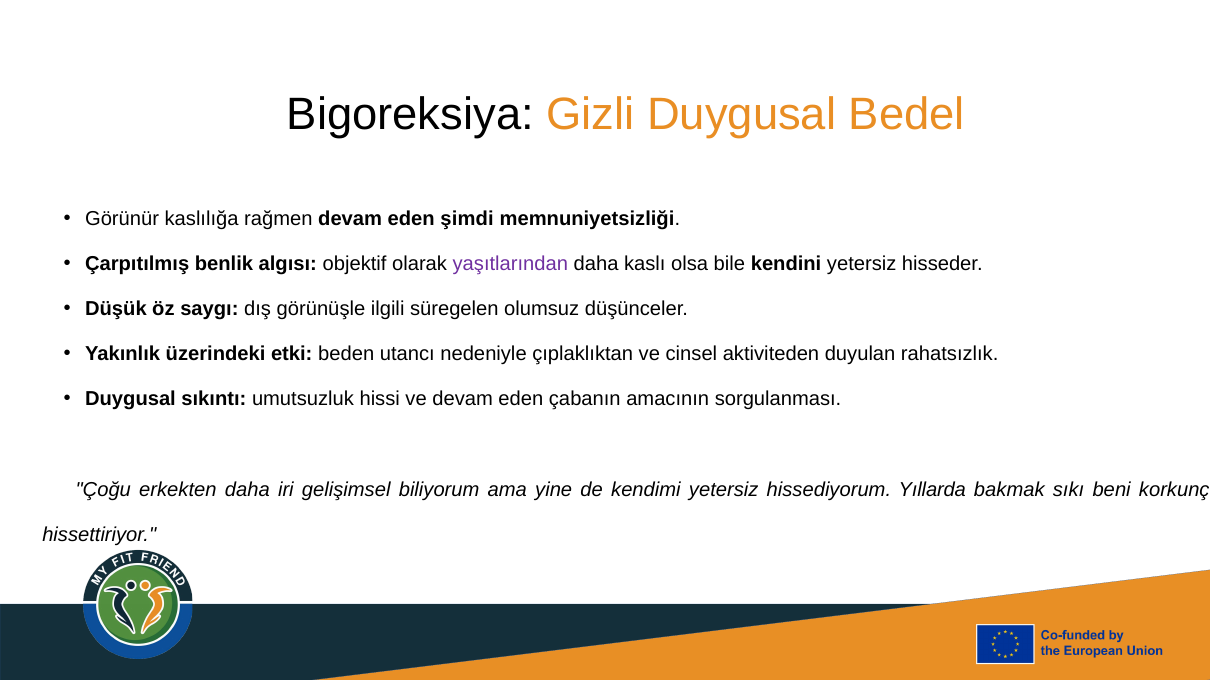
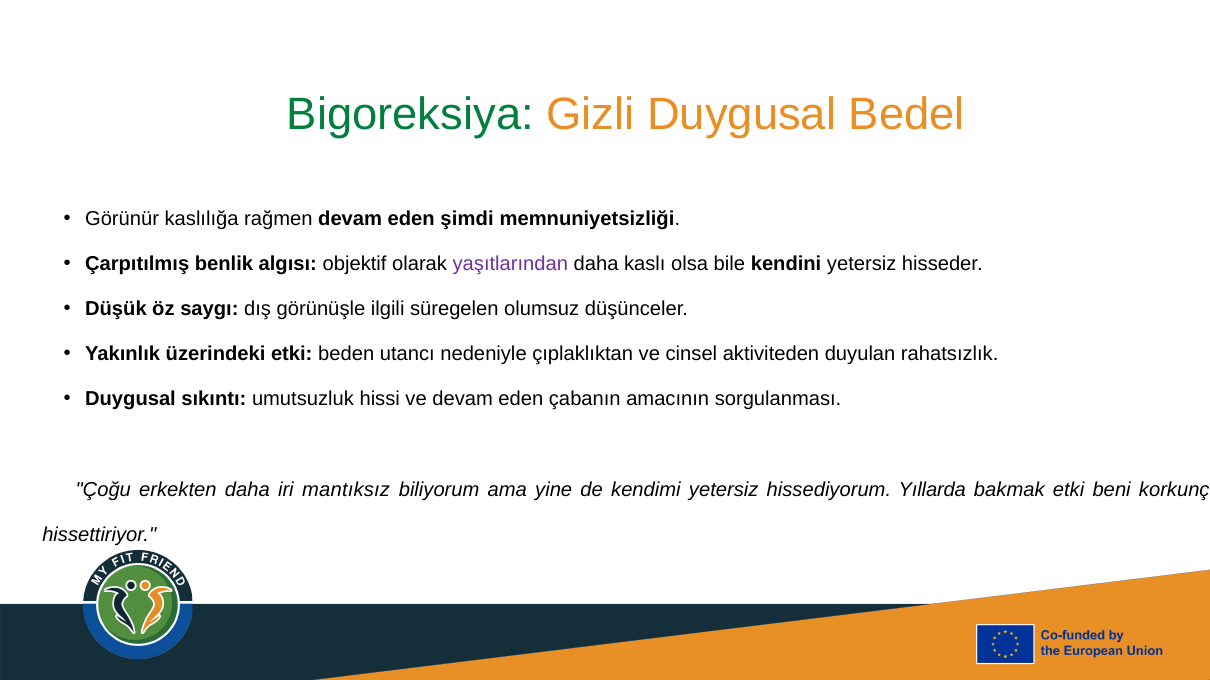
Bigoreksiya colour: black -> green (410, 115)
gelişimsel: gelişimsel -> mantıksız (346, 490)
bakmak sıkı: sıkı -> etki (1069, 490)
